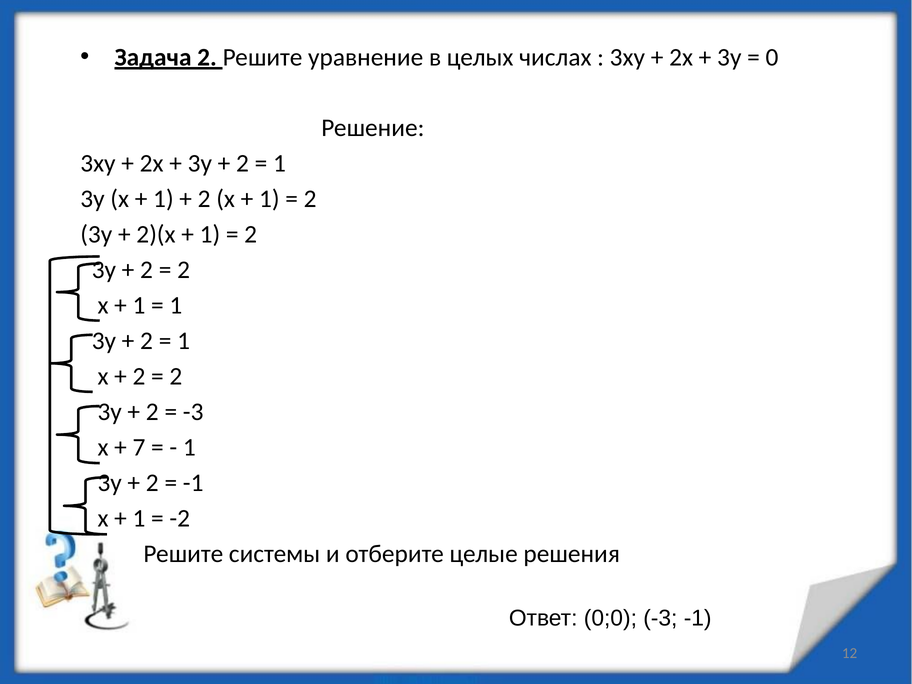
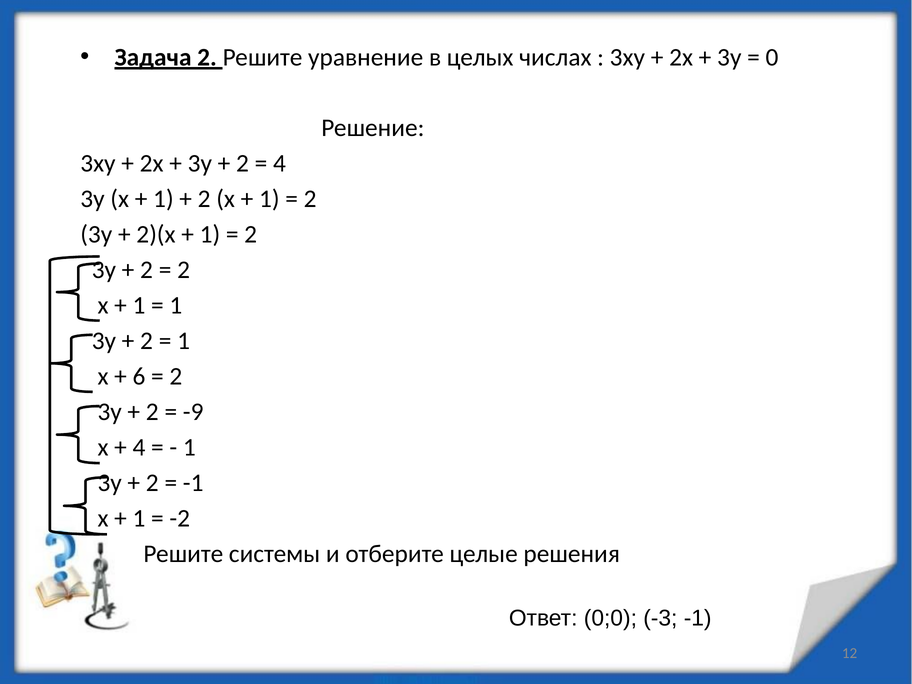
1: 1 -> 4 (280, 164)
2: 2 -> 6 (139, 376)
-3: -3 -> -9 (193, 412)
7: 7 -> 4 (139, 447)
